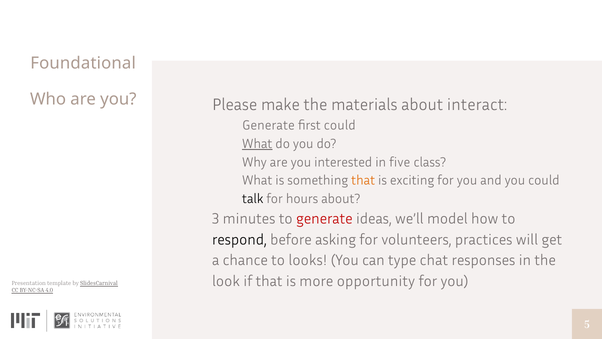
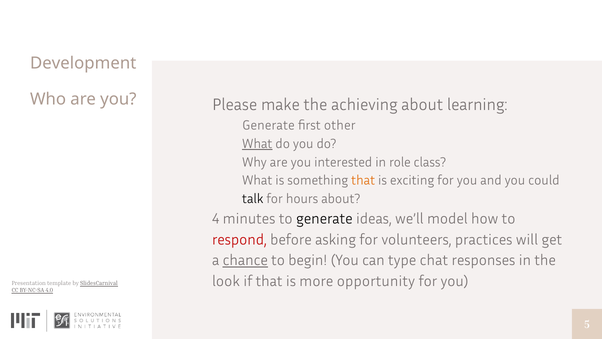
Foundational: Foundational -> Development (83, 63)
materials: materials -> achieving (364, 105)
interact: interact -> learning (477, 105)
first could: could -> other (340, 125)
five: five -> role (400, 162)
3: 3 -> 4 (216, 219)
generate colour: red -> black (324, 219)
respond colour: black -> red (239, 239)
chance underline: none -> present (245, 260)
looks: looks -> begin (308, 260)
